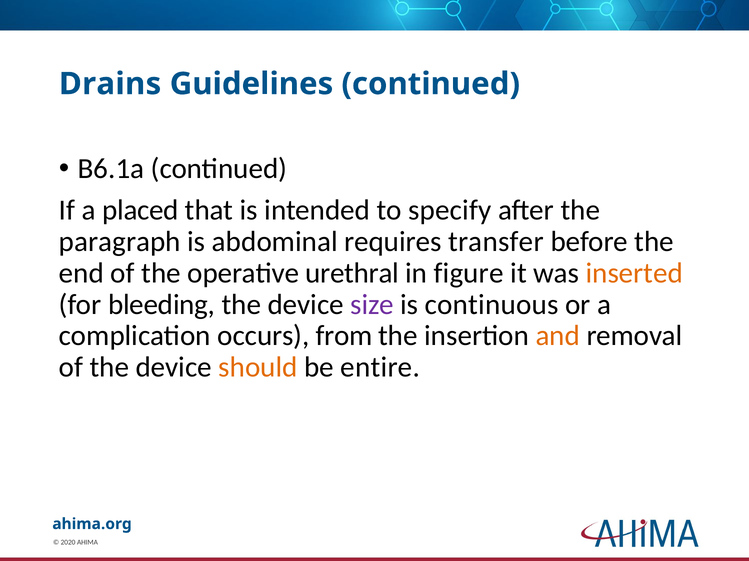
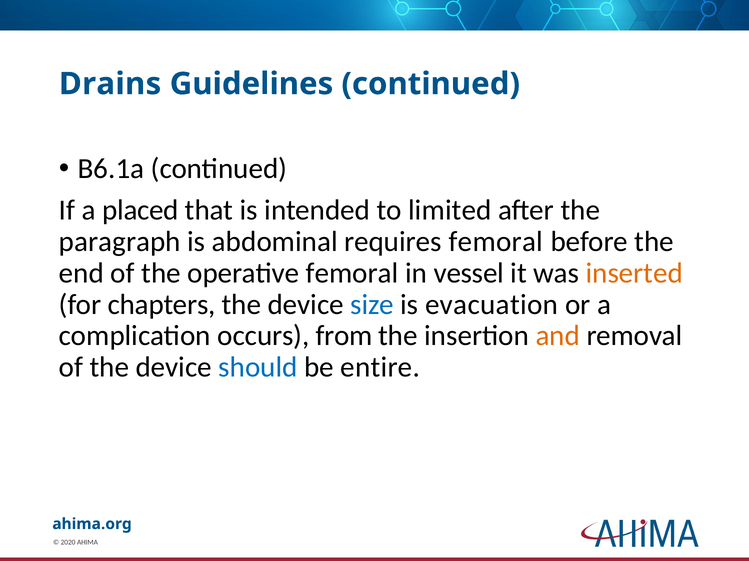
specify: specify -> limited (450, 211)
requires transfer: transfer -> femoral (496, 242)
operative urethral: urethral -> femoral (352, 273)
figure: figure -> vessel (469, 273)
bleeding: bleeding -> chapters (162, 305)
size colour: purple -> blue (372, 305)
continuous: continuous -> evacuation (492, 305)
should colour: orange -> blue (258, 368)
